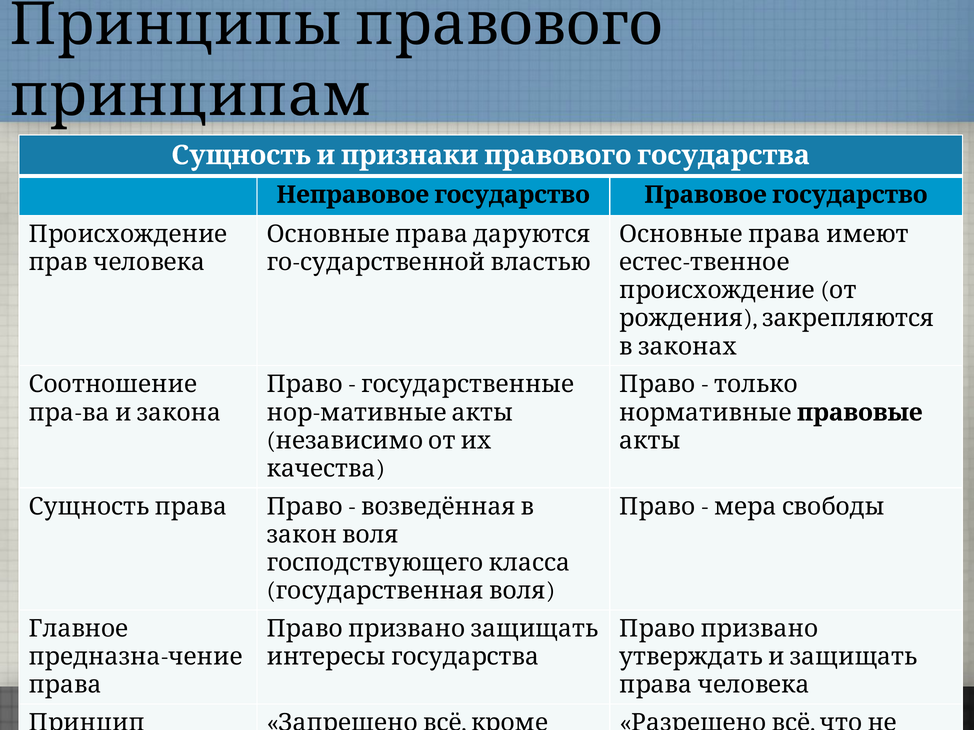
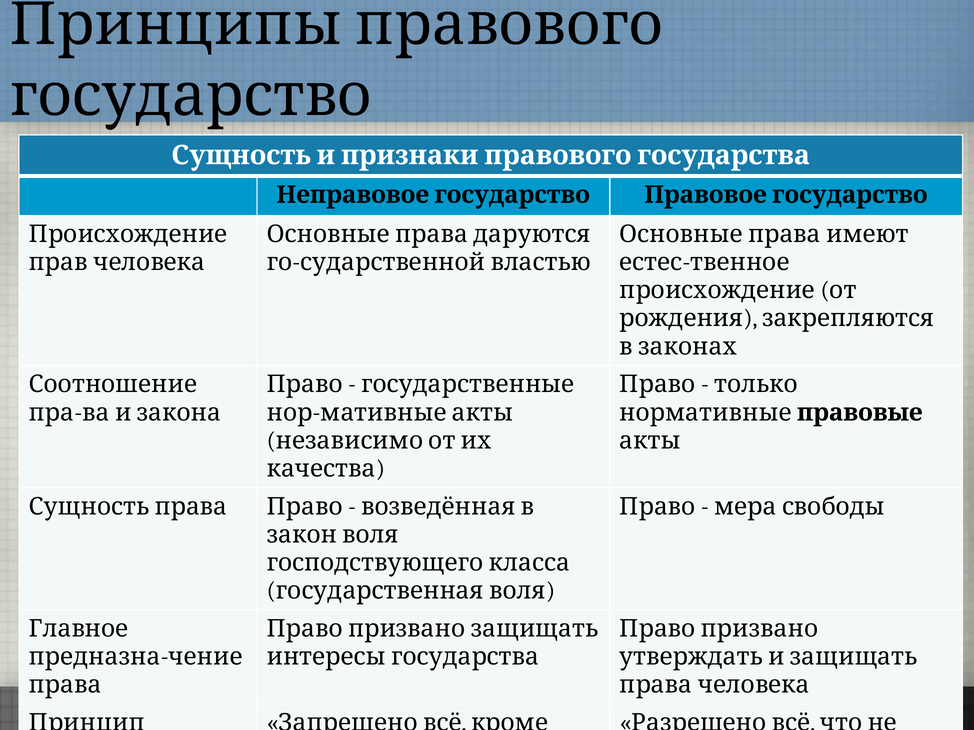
принципам: принципам -> государство (191, 96)
